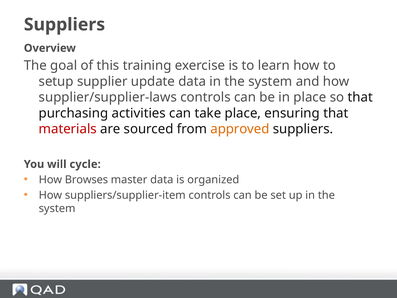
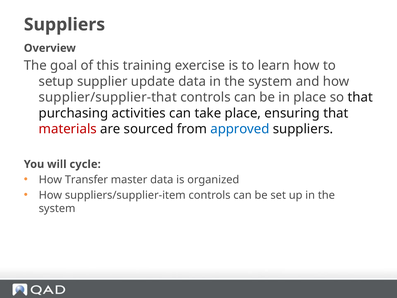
supplier/supplier-laws: supplier/supplier-laws -> supplier/supplier-that (108, 97)
approved colour: orange -> blue (240, 129)
Browses: Browses -> Transfer (86, 180)
